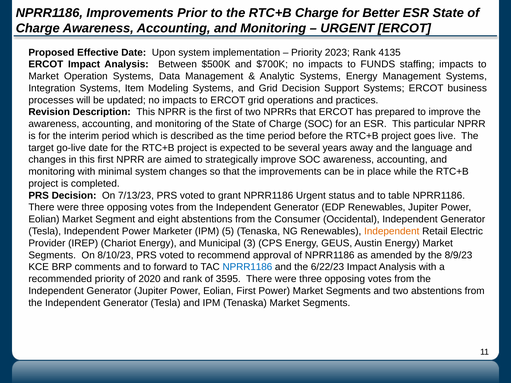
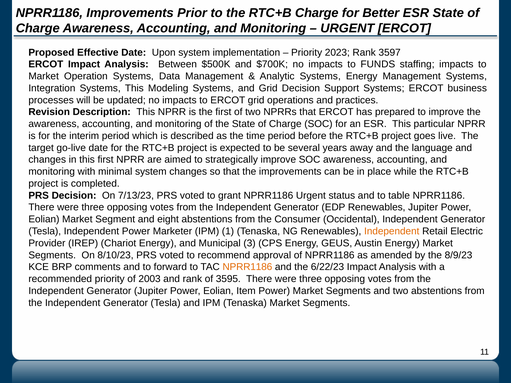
4135: 4135 -> 3597 (390, 52)
Systems Item: Item -> This (134, 88)
5: 5 -> 1 (228, 231)
NPRR1186 colour: blue -> orange (247, 267)
2020: 2020 -> 2003 (150, 279)
Eolian First: First -> Item (246, 291)
